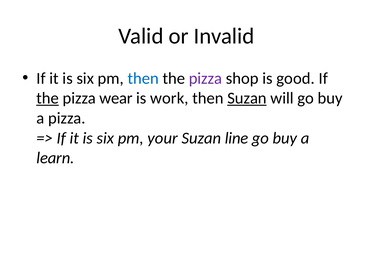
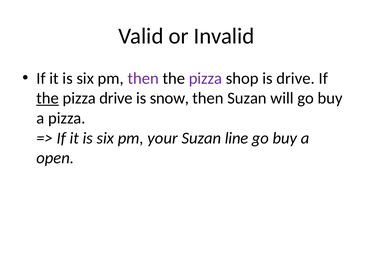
then colour: blue -> purple (143, 78)
is good: good -> drive (296, 78)
pizza wear: wear -> drive (116, 98)
work: work -> snow (169, 98)
Suzan underline: present -> none (247, 98)
learn: learn -> open (55, 158)
